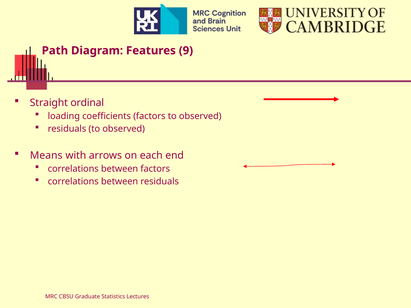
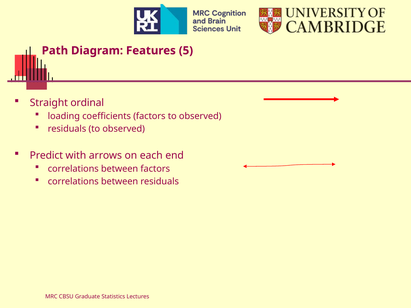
9: 9 -> 5 (186, 51)
Means: Means -> Predict (46, 156)
